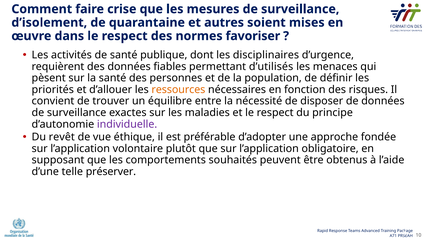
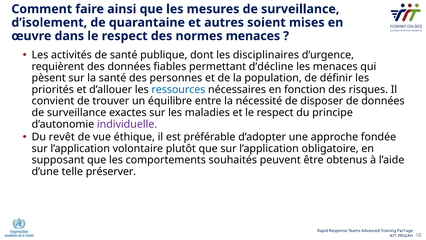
crise: crise -> ainsi (122, 9)
normes favoriser: favoriser -> menaces (253, 36)
d’utilisés: d’utilisés -> d’décline (271, 66)
ressources colour: orange -> blue (178, 89)
